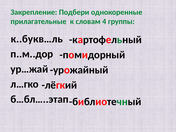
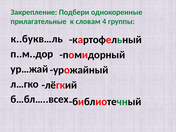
б…бл…..этап: б…бл…..этап -> б…бл…..всех (40, 99)
